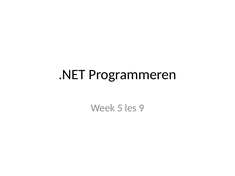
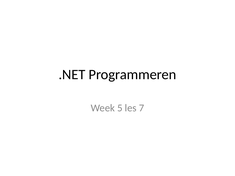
9: 9 -> 7 (142, 108)
